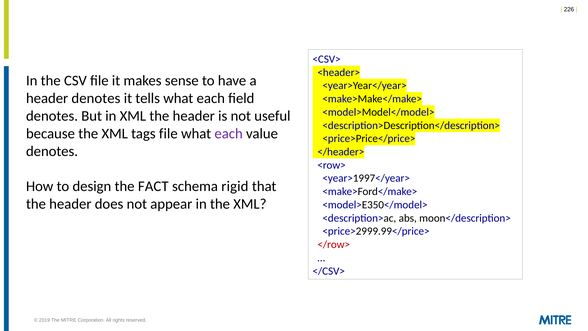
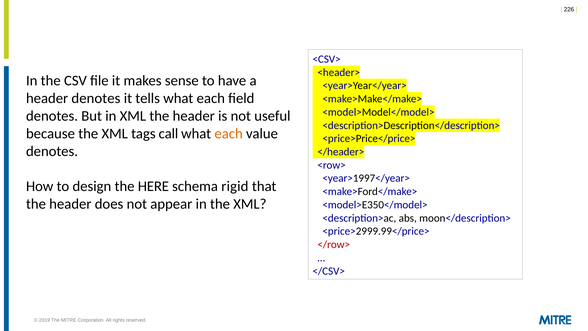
tags file: file -> call (168, 133)
each colour: purple -> orange (229, 133)
FACT: FACT -> HERE (153, 186)
